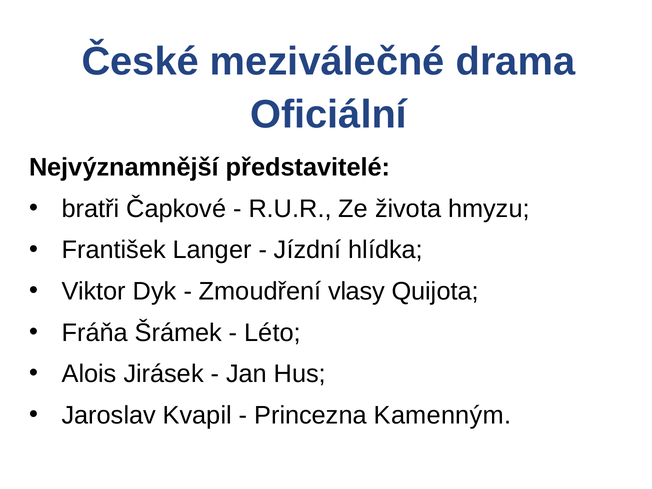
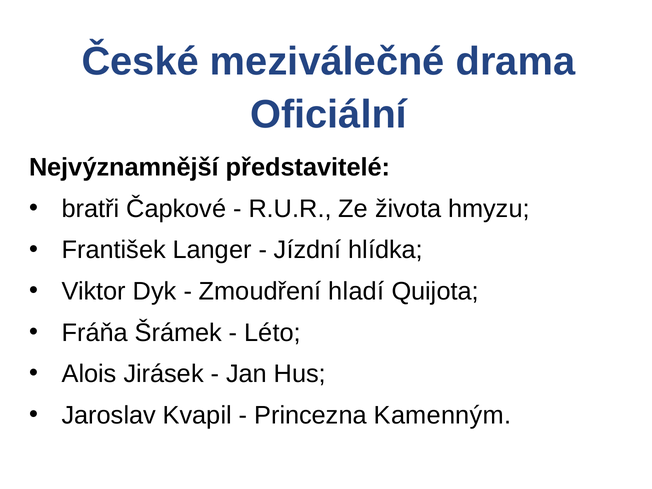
vlasy: vlasy -> hladí (356, 291)
